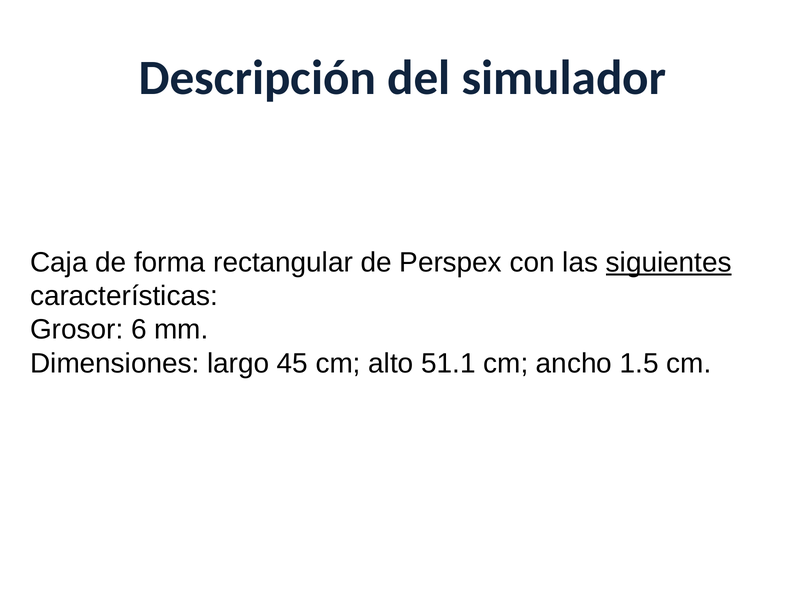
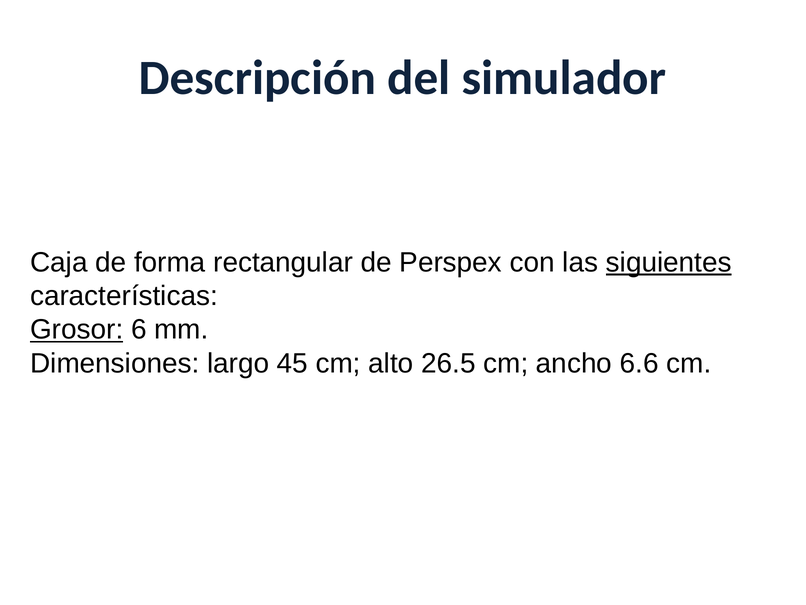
Grosor underline: none -> present (77, 329)
51.1: 51.1 -> 26.5 (448, 363)
1.5: 1.5 -> 6.6 (639, 363)
